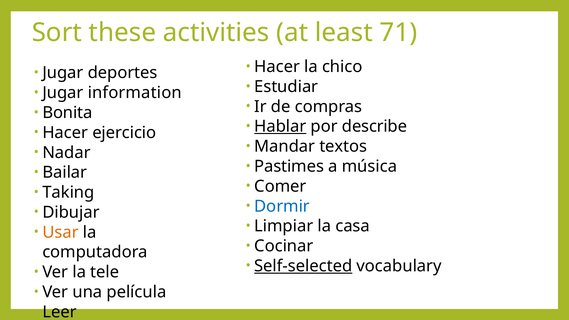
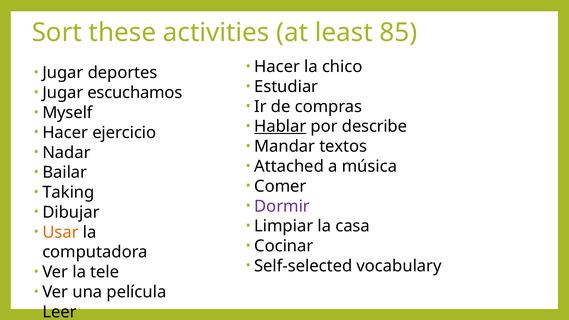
71: 71 -> 85 (398, 33)
information: information -> escuchamos (135, 93)
Bonita: Bonita -> Myself (67, 113)
Pastimes: Pastimes -> Attached (289, 166)
Dormir colour: blue -> purple (282, 206)
Self-selected underline: present -> none (303, 266)
